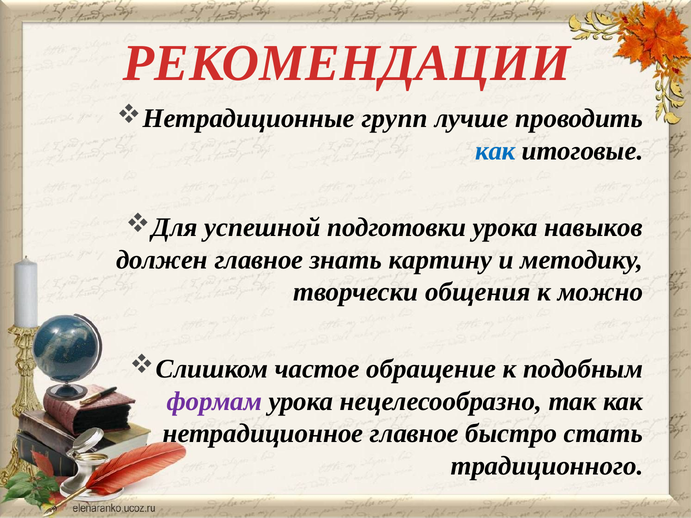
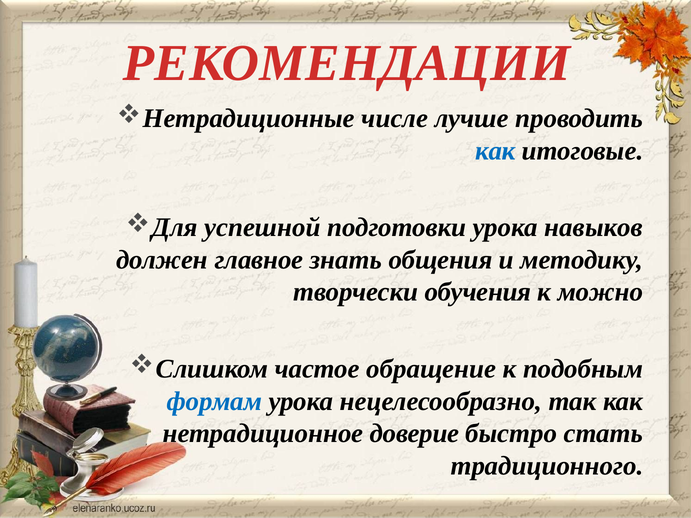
групп: групп -> числе (395, 119)
картину: картину -> общения (440, 260)
общения: общения -> обучения (478, 292)
формам colour: purple -> blue (215, 401)
нетрадиционное главное: главное -> доверие (415, 434)
